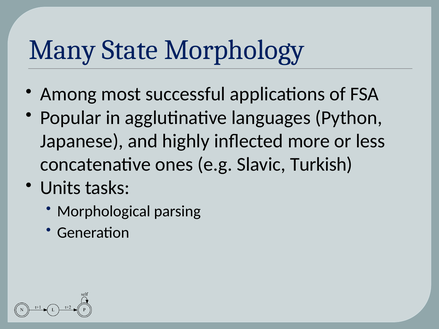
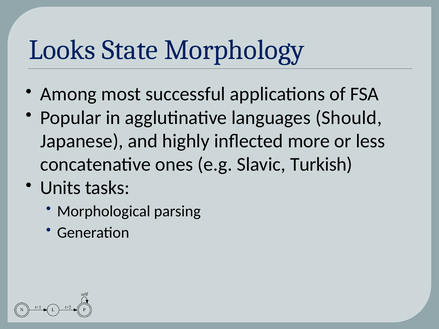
Many: Many -> Looks (62, 50)
Python: Python -> Should (349, 118)
